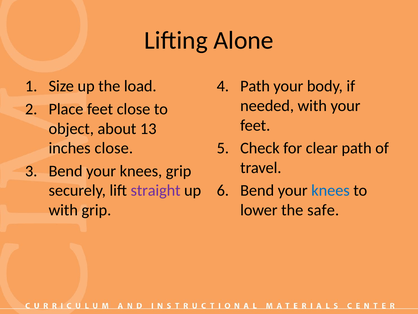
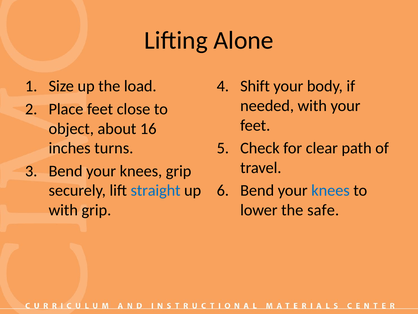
Path: Path -> Shift (255, 86)
13: 13 -> 16 (148, 128)
inches close: close -> turns (114, 148)
straight colour: purple -> blue (156, 190)
